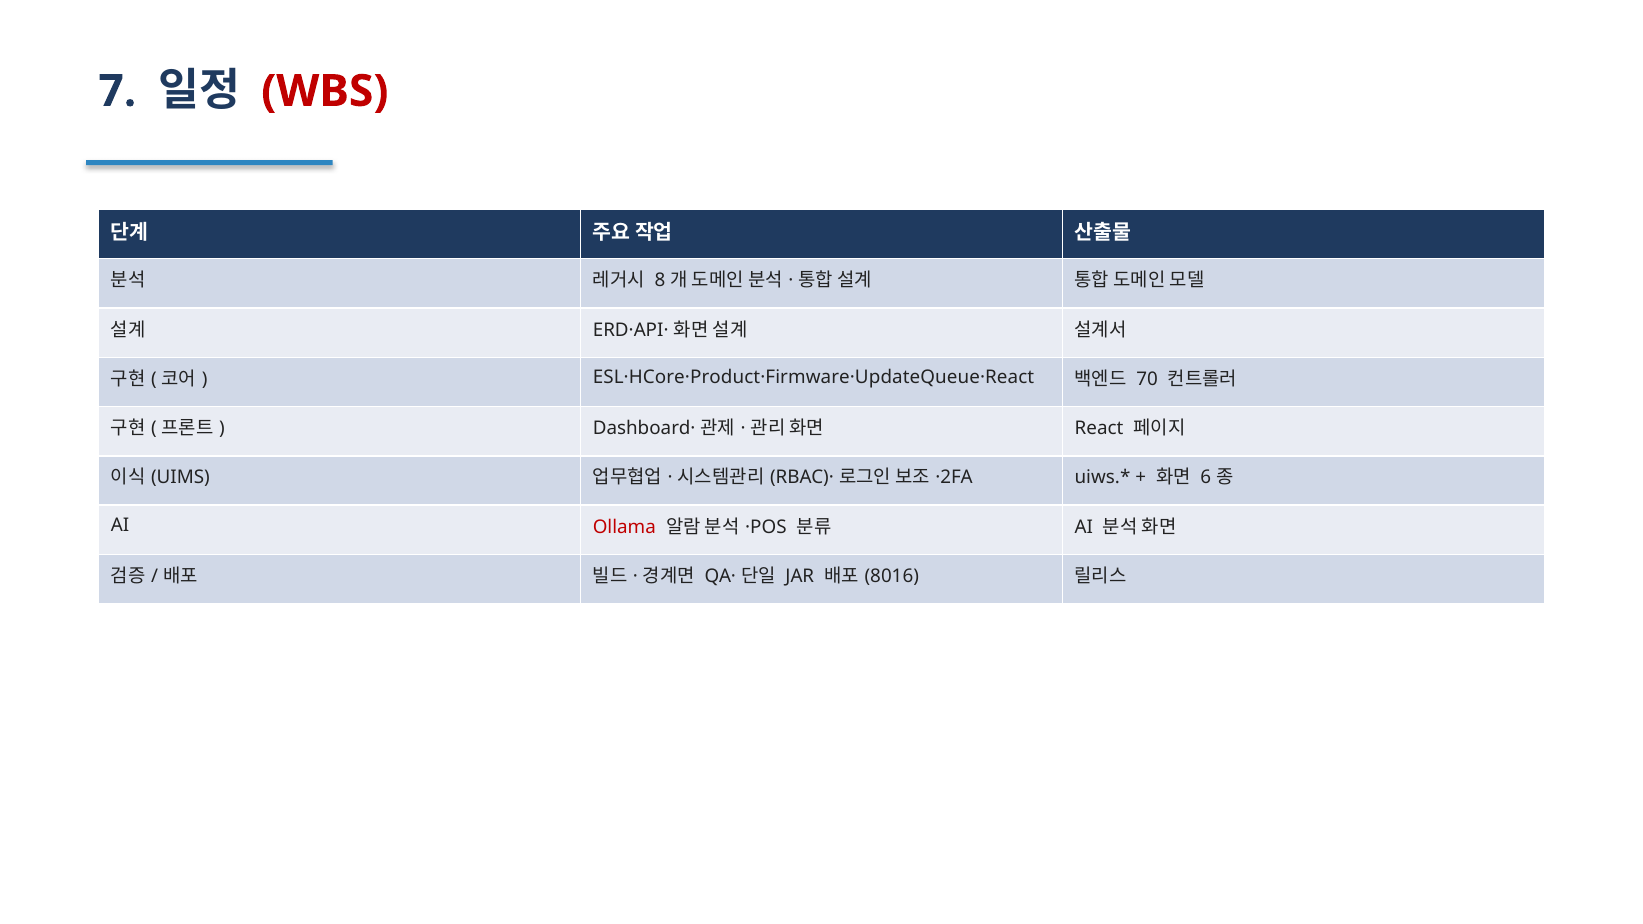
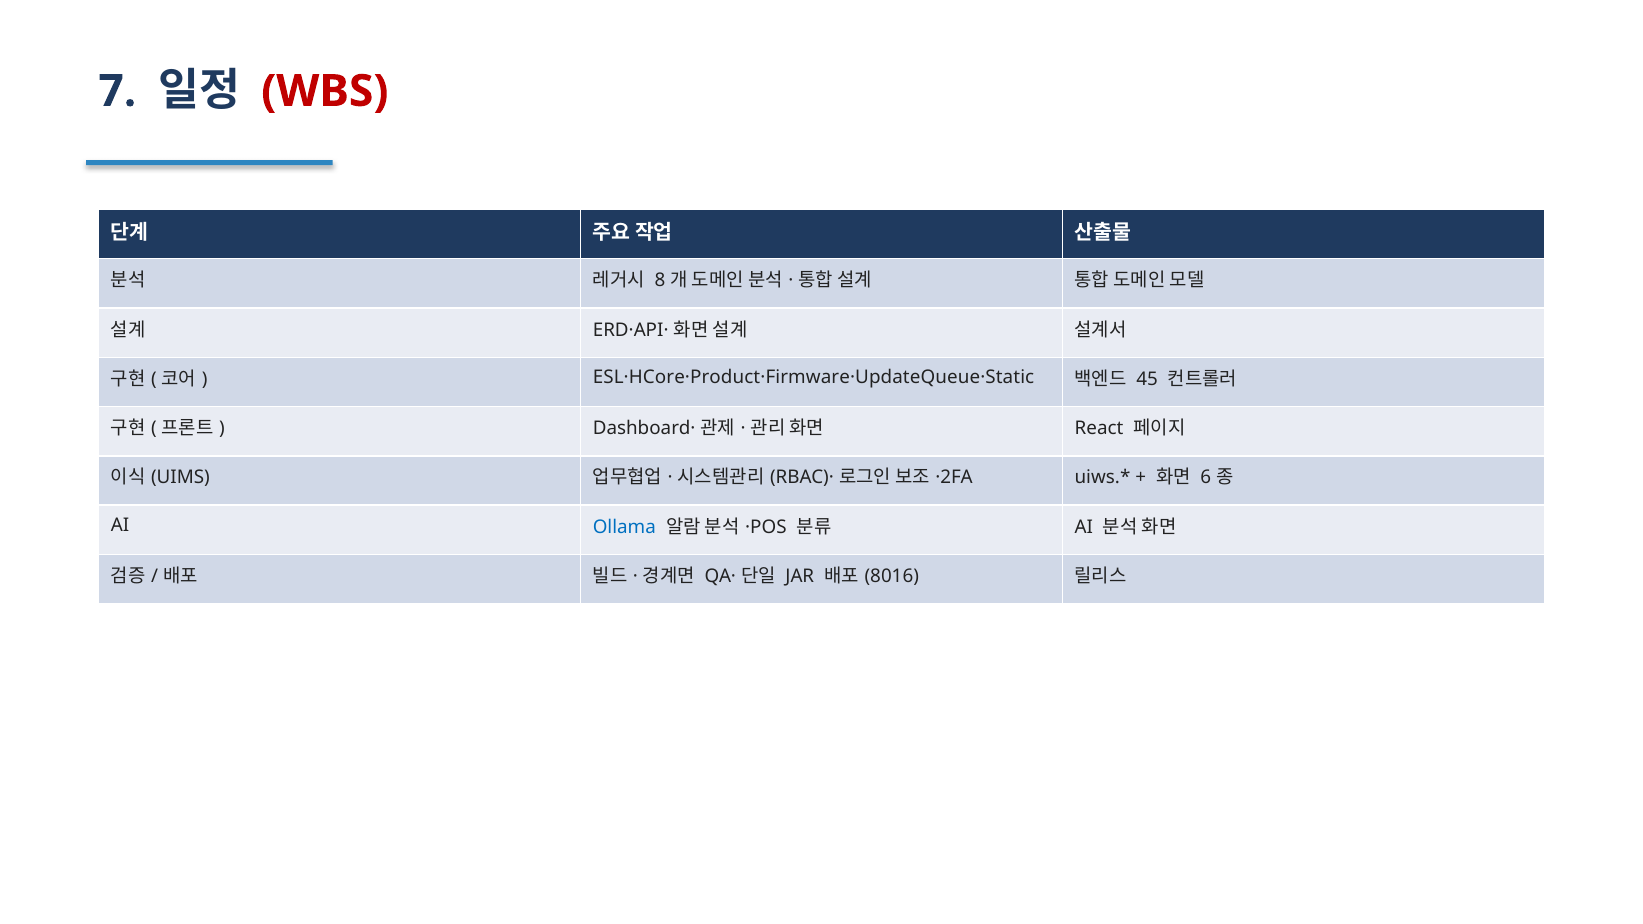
ESL·HCore·Product·Firmware·UpdateQueue·React: ESL·HCore·Product·Firmware·UpdateQueue·React -> ESL·HCore·Product·Firmware·UpdateQueue·Static (814, 377)
70: 70 -> 45 (1147, 379)
Ollama colour: red -> blue (624, 527)
